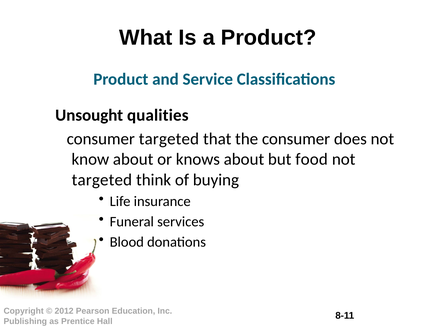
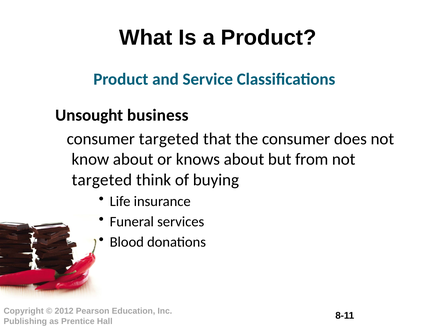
qualities: qualities -> business (158, 115)
food: food -> from (312, 159)
